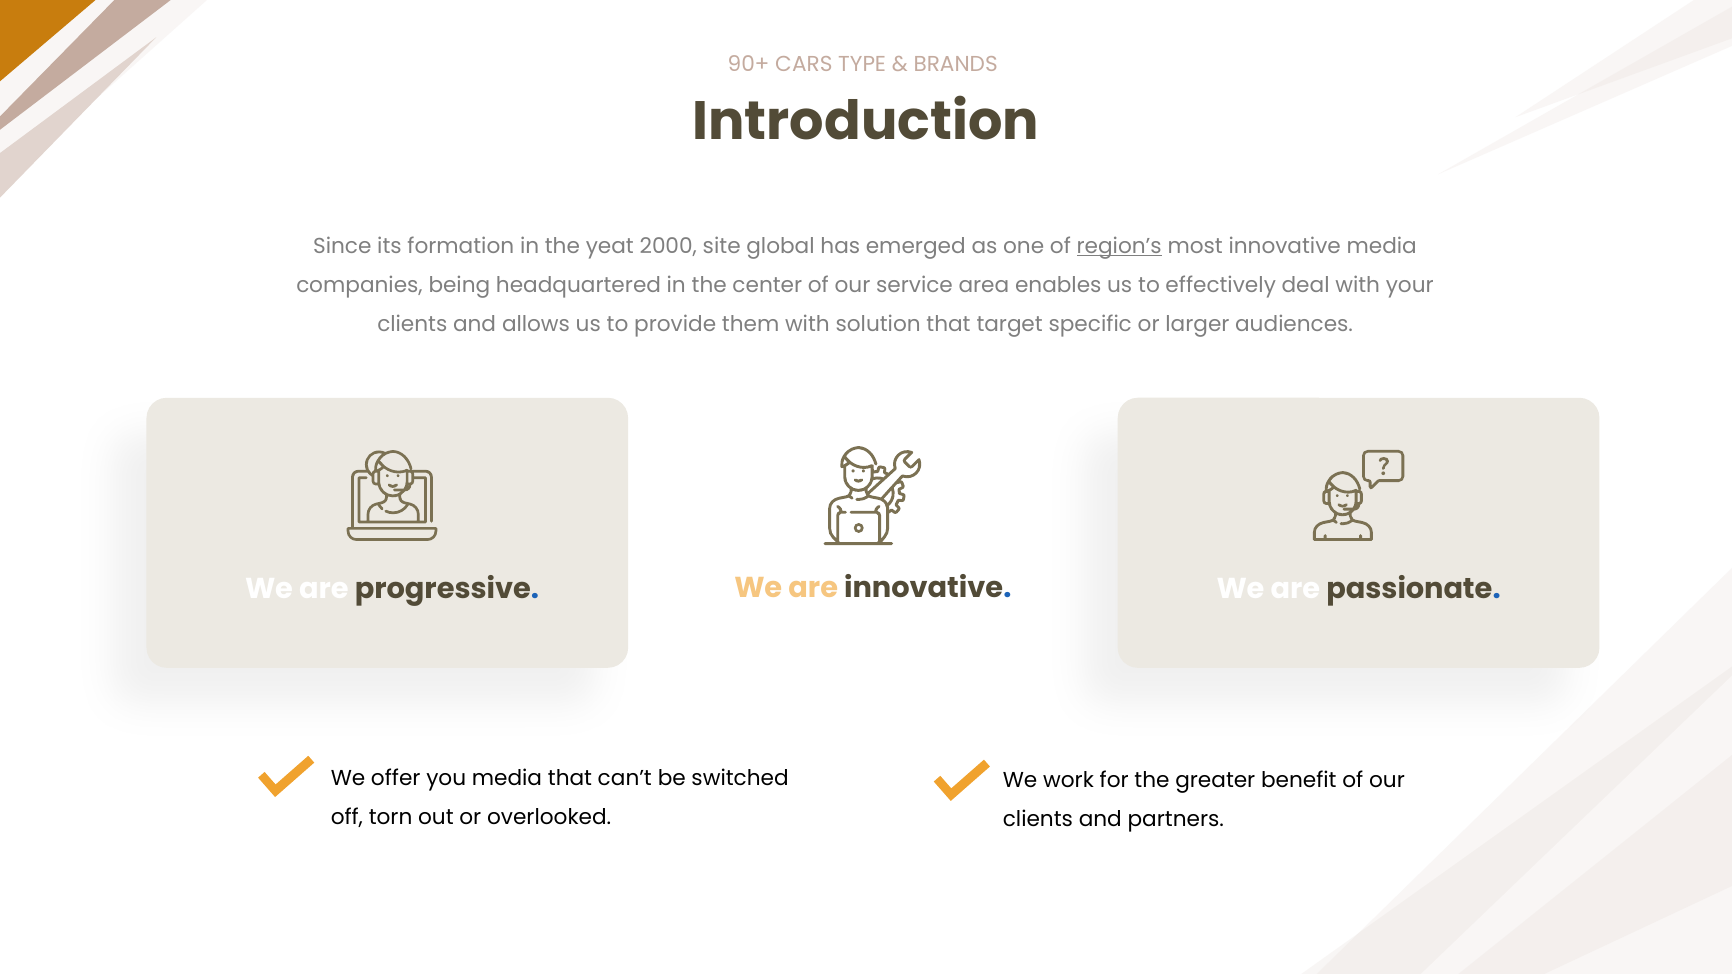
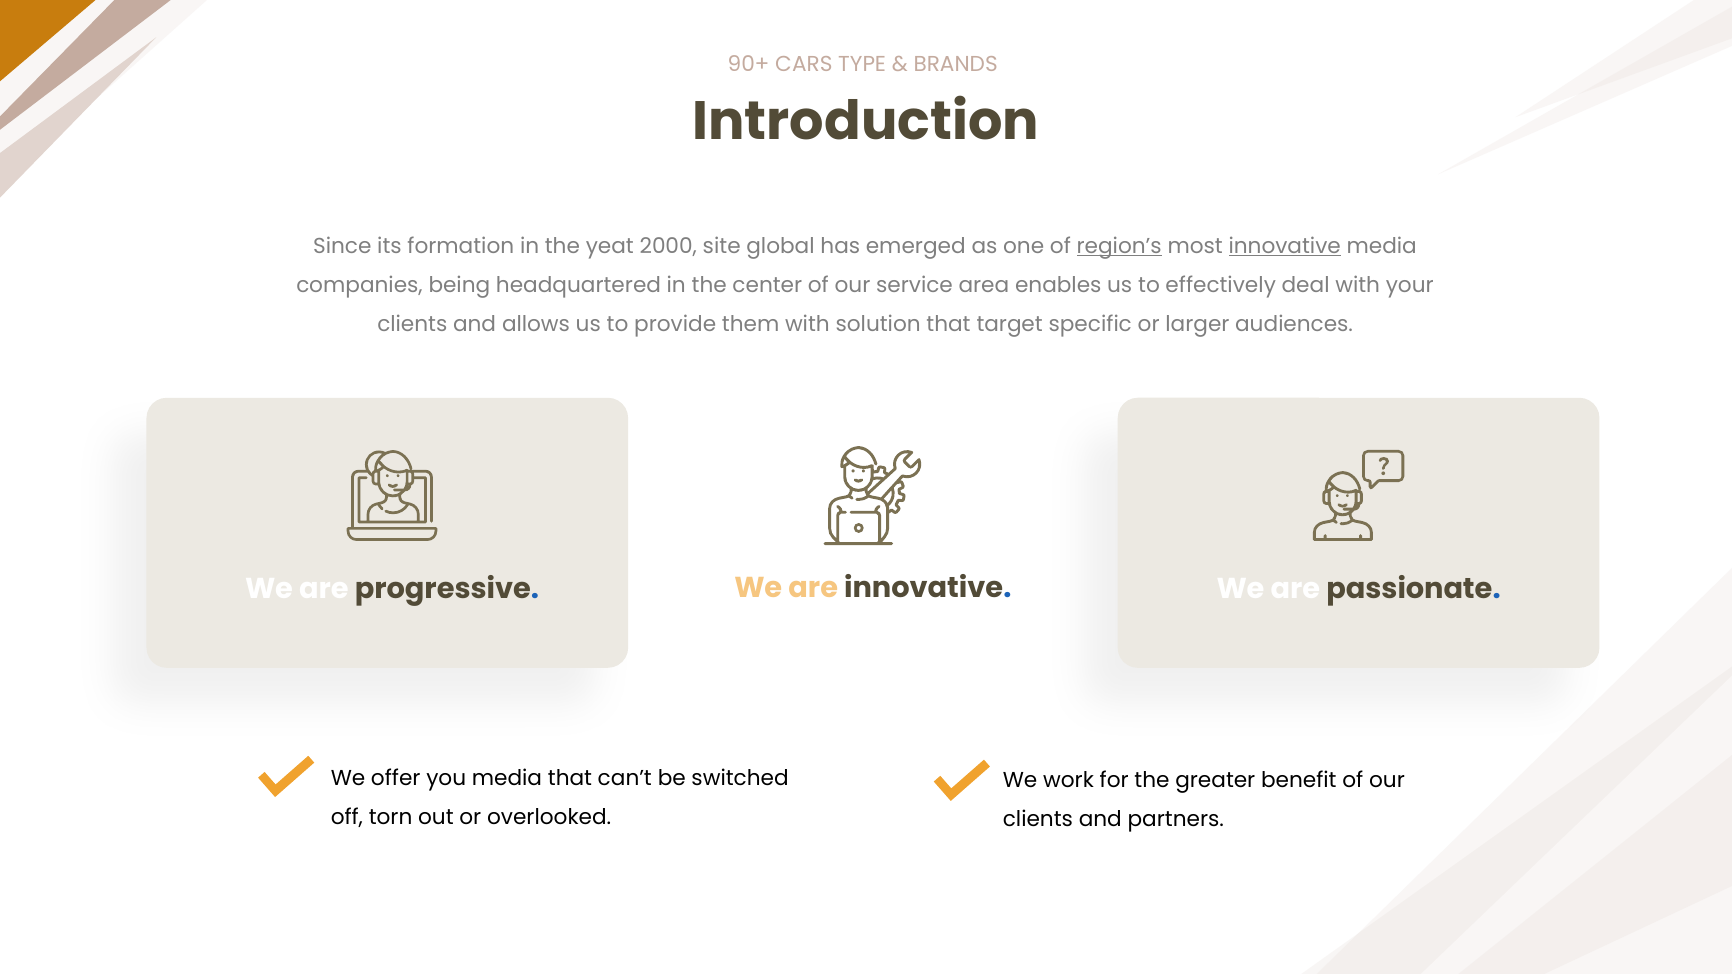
innovative underline: none -> present (1285, 246)
